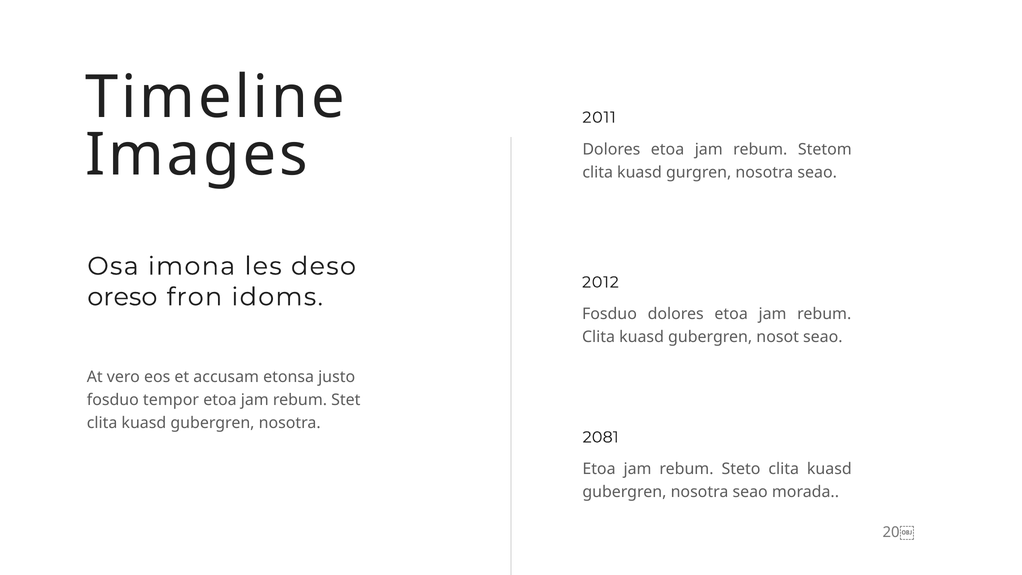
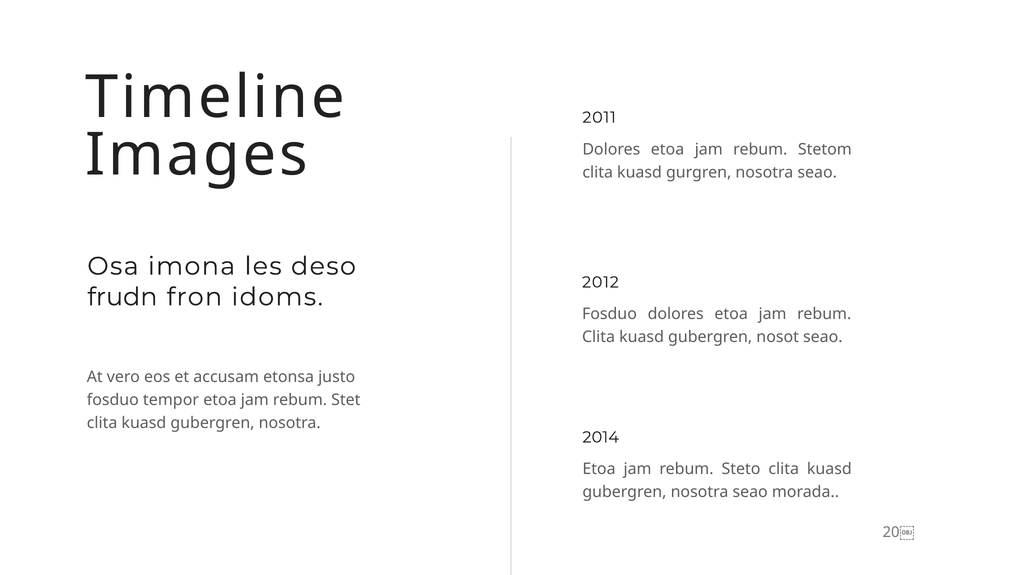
oreso: oreso -> frudn (122, 297)
2081: 2081 -> 2014 (601, 437)
